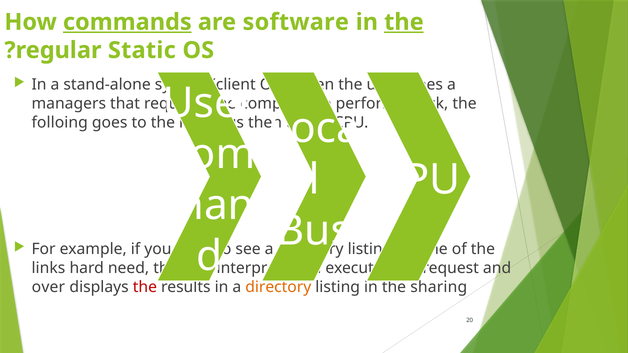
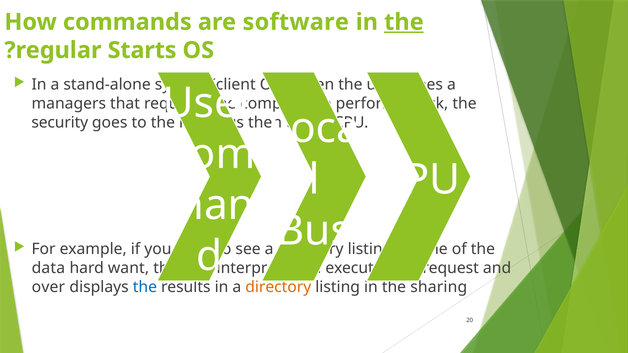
commands underline: present -> none (127, 22)
Static: Static -> Starts (142, 50)
folloing: folloing -> security (60, 123)
links: links -> data (48, 268)
hard need: need -> want (128, 268)
the colour: red -> blue (145, 287)
